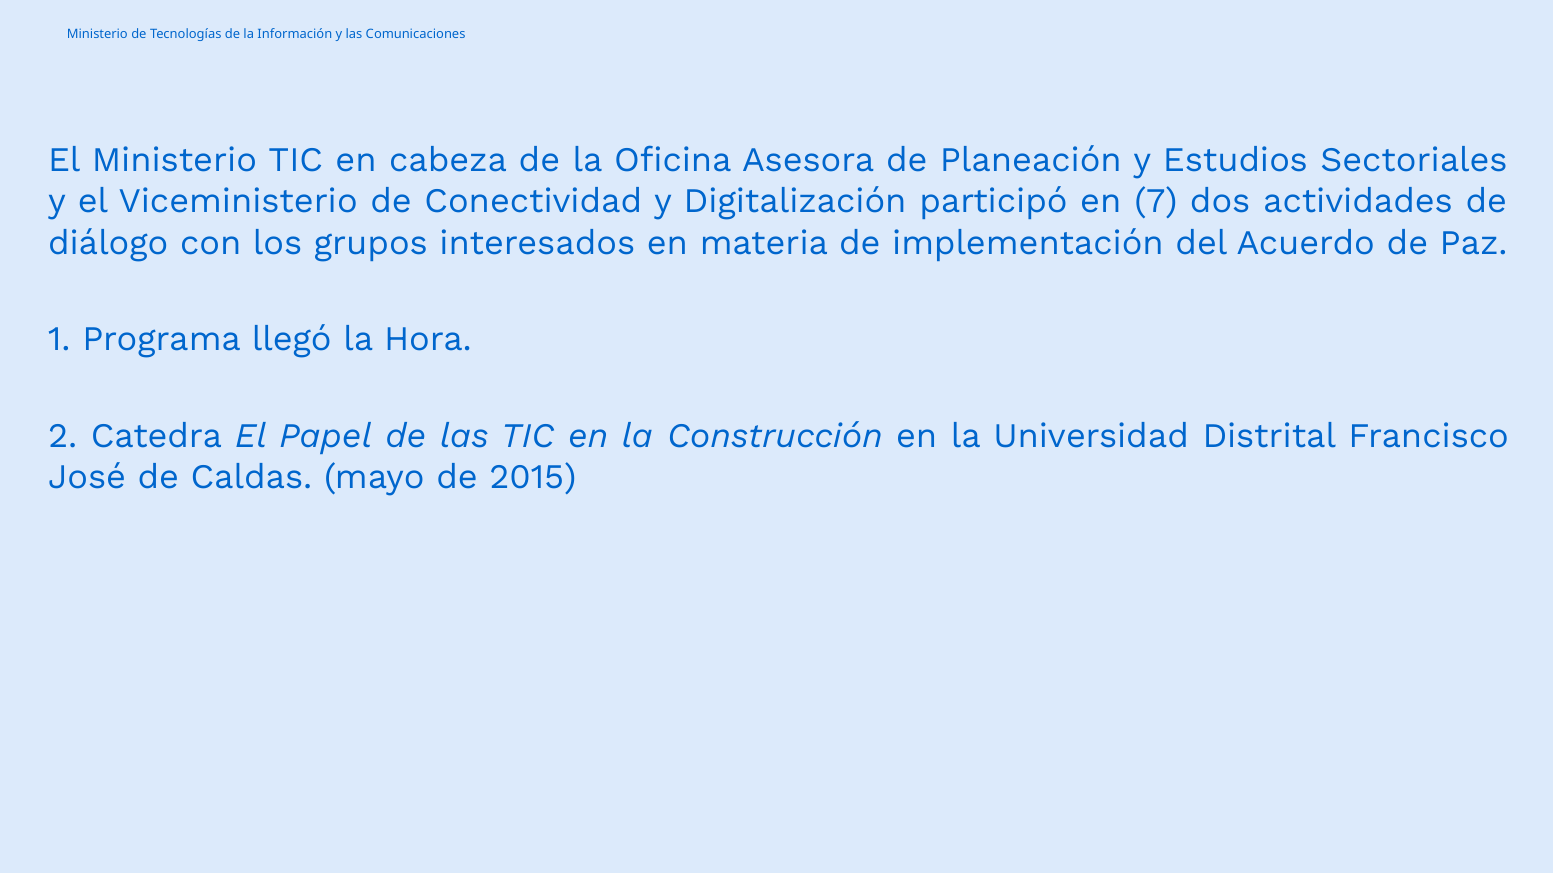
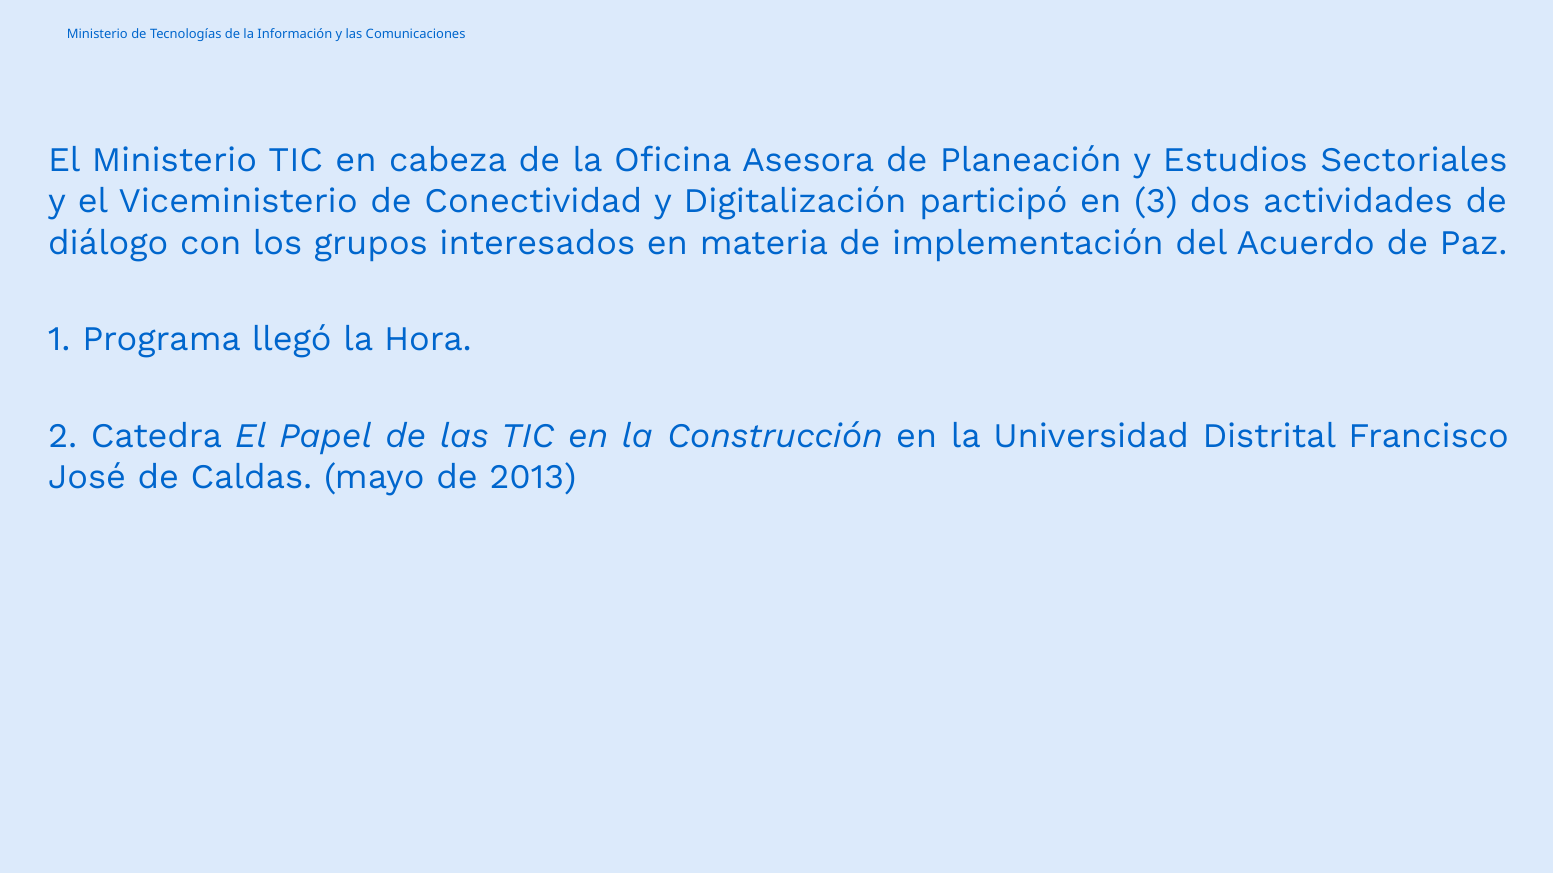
7: 7 -> 3 (1156, 202)
2015: 2015 -> 2013 (533, 478)
